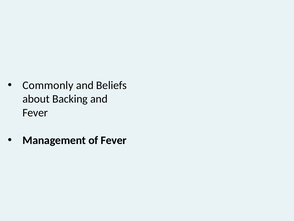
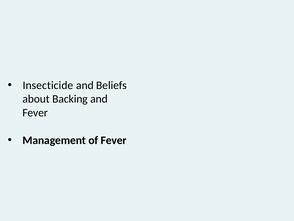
Commonly: Commonly -> Insecticide (48, 85)
